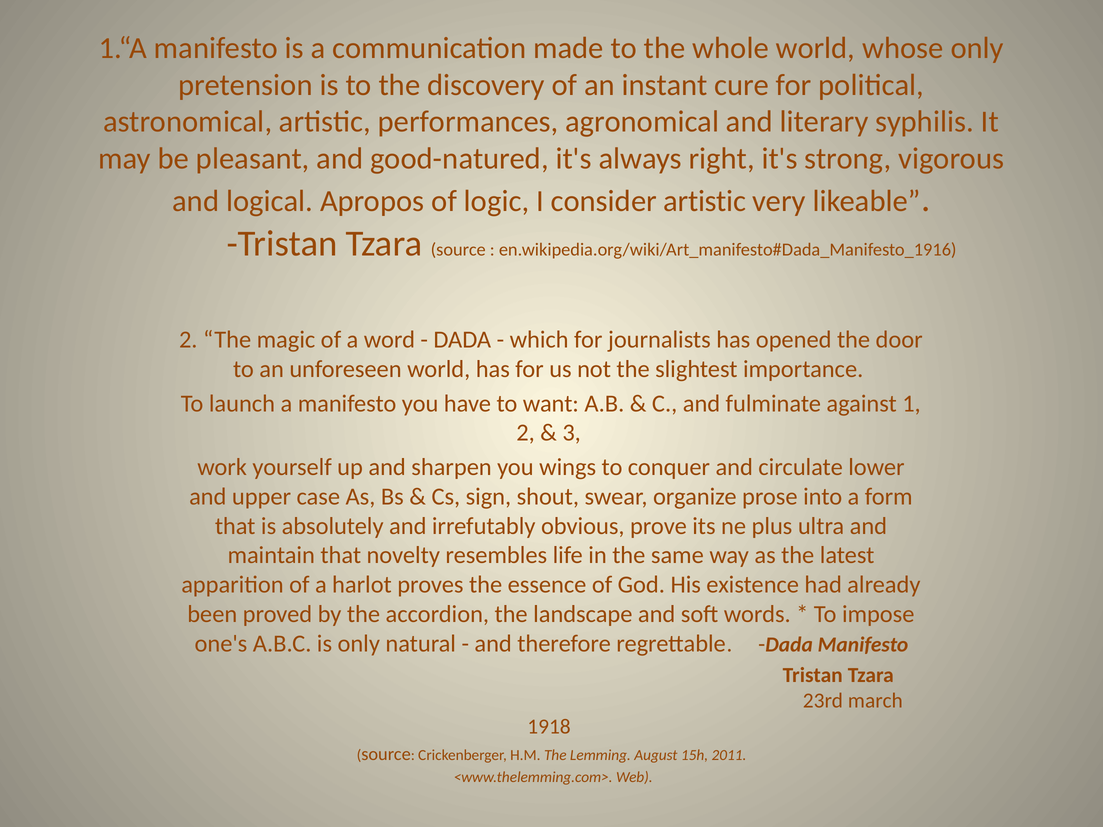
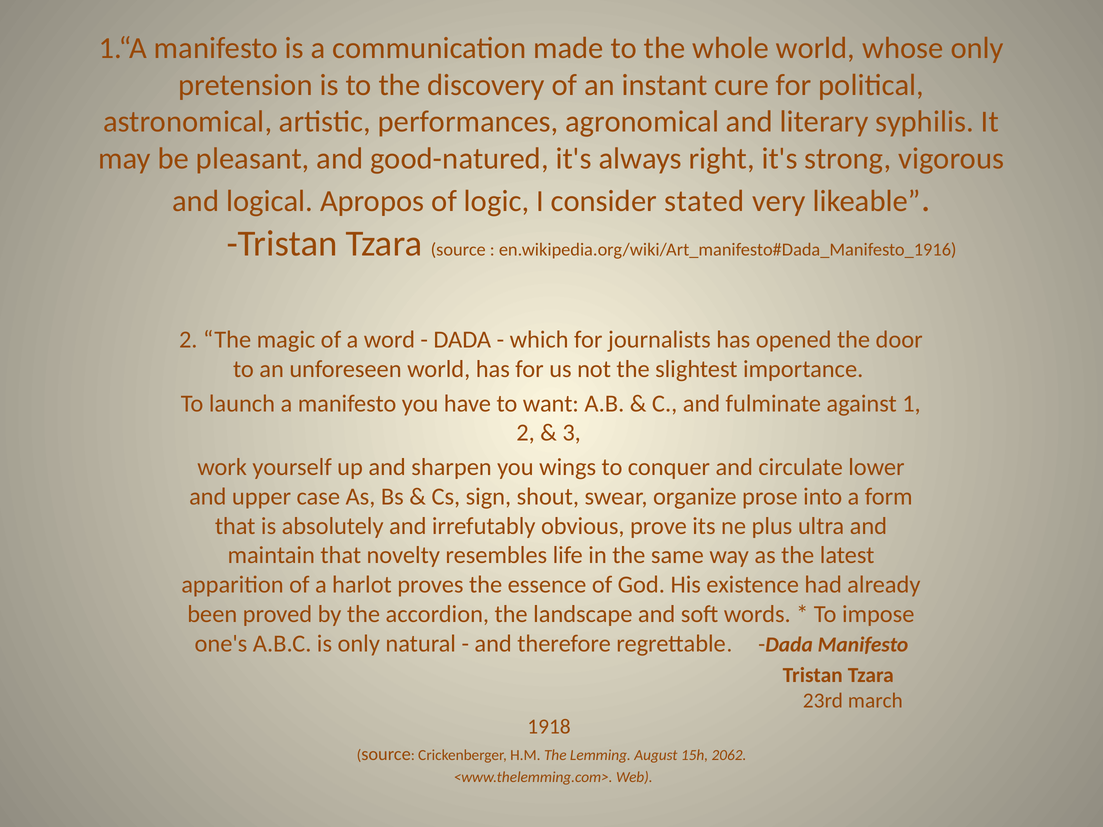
consider artistic: artistic -> stated (704, 201)
2011: 2011 -> 2062 (729, 755)
